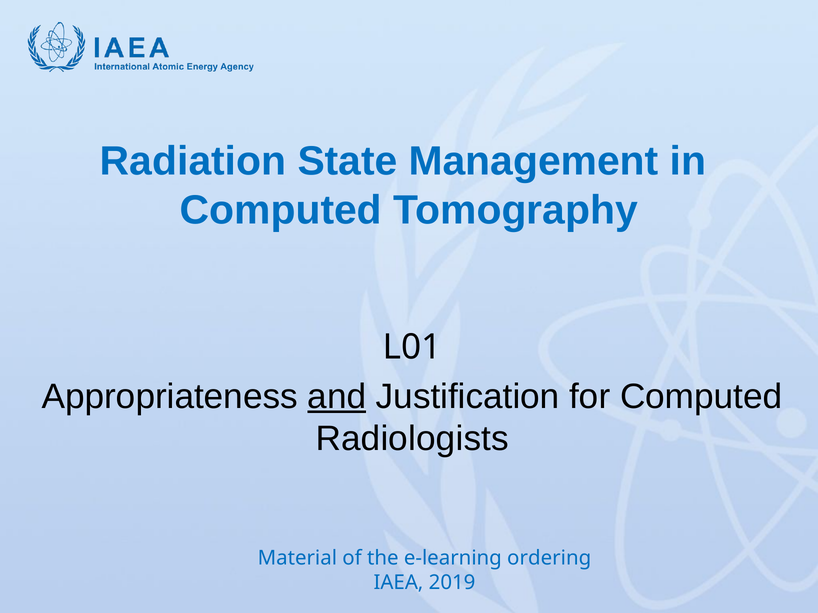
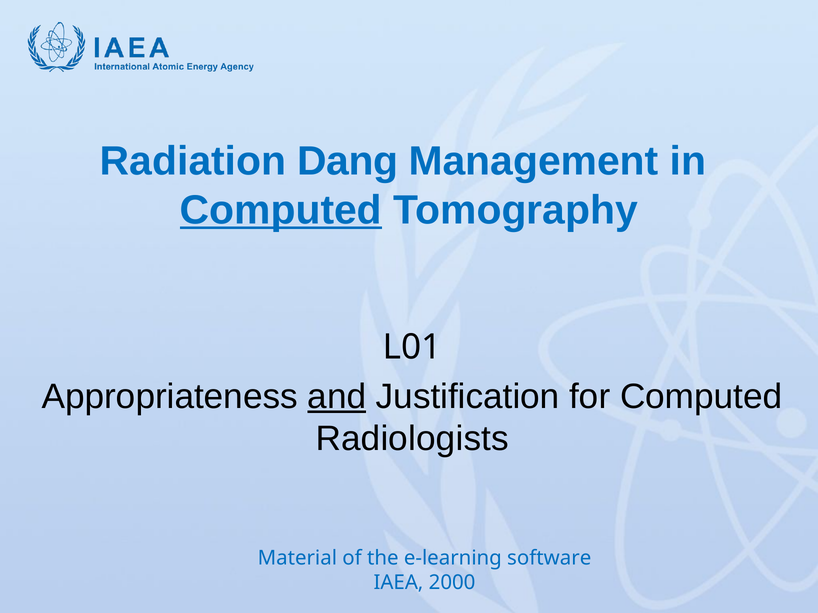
State: State -> Dang (348, 161)
Computed underline: none -> present (281, 210)
ordering: ordering -> software (549, 558)
2019: 2019 -> 2000 (452, 583)
